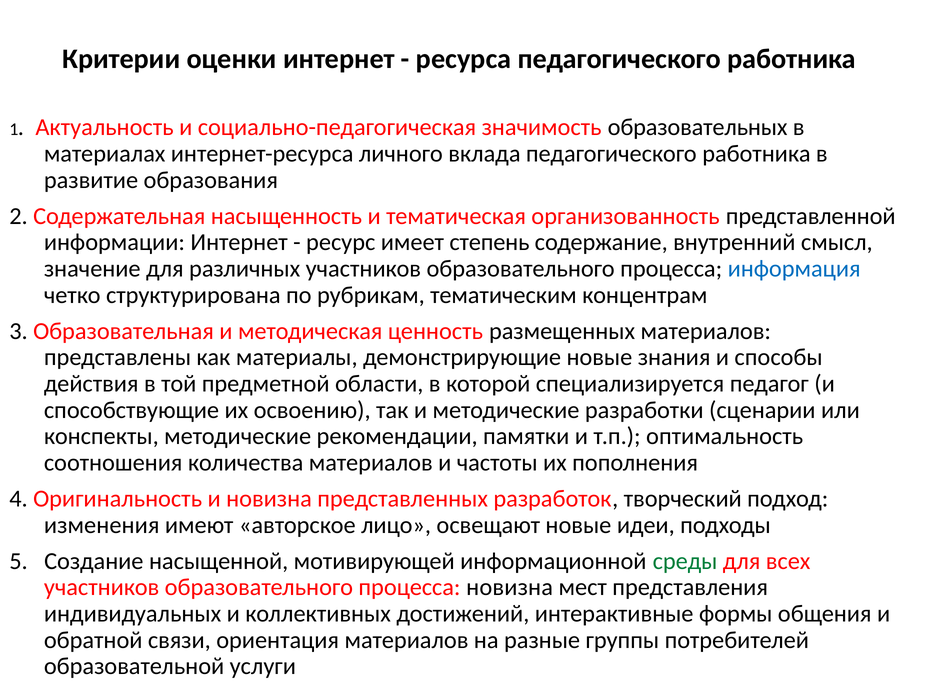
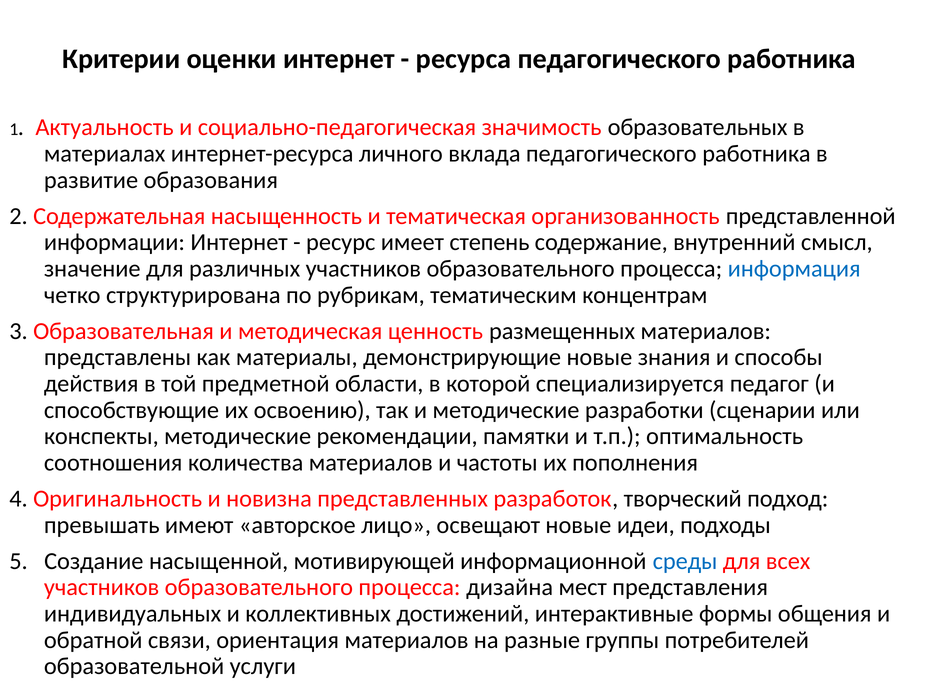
изменения: изменения -> превышать (102, 526)
среды colour: green -> blue (685, 562)
процесса новизна: новизна -> дизайна (510, 588)
